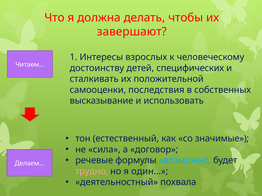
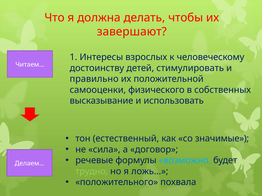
специфических: специфических -> стимулировать (190, 68)
сталкивать: сталкивать -> правильно (94, 79)
последствия: последствия -> физического (156, 90)
трудно colour: pink -> light green (92, 172)
один…: один… -> ложь… (150, 172)
деятельностный: деятельностный -> положительного (117, 183)
